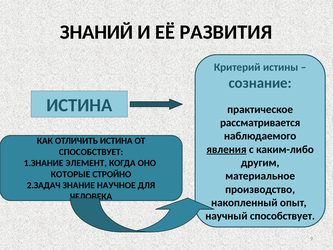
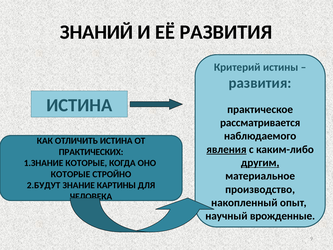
сознание: сознание -> развития (260, 83)
СПОСОБСТВУЕТ: СПОСОБСТВУЕТ -> ПРАКТИЧЕСКИХ (91, 152)
другим underline: none -> present (260, 163)
1.ЗНАНИЕ ЭЛЕМЕНТ: ЭЛЕМЕНТ -> КОТОРЫЕ (86, 163)
2.ЗАДАЧ: 2.ЗАДАЧ -> 2.БУДУТ (44, 185)
НАУЧНОЕ: НАУЧНОЕ -> КАРТИНЫ (116, 185)
способствует: способствует -> врожденные (282, 216)
